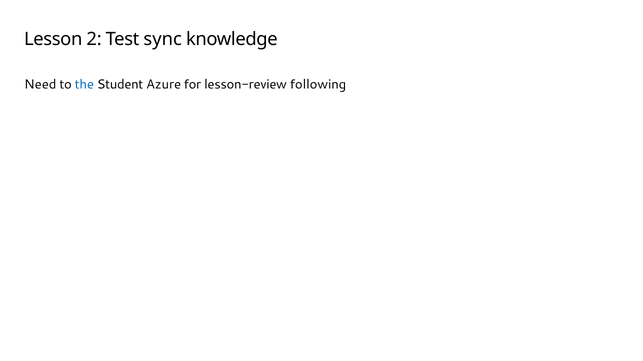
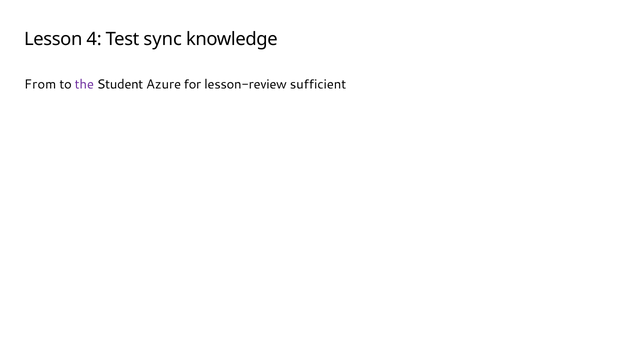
2: 2 -> 4 (94, 39)
Need: Need -> From (40, 84)
the colour: blue -> purple (84, 84)
following: following -> sufficient (318, 84)
